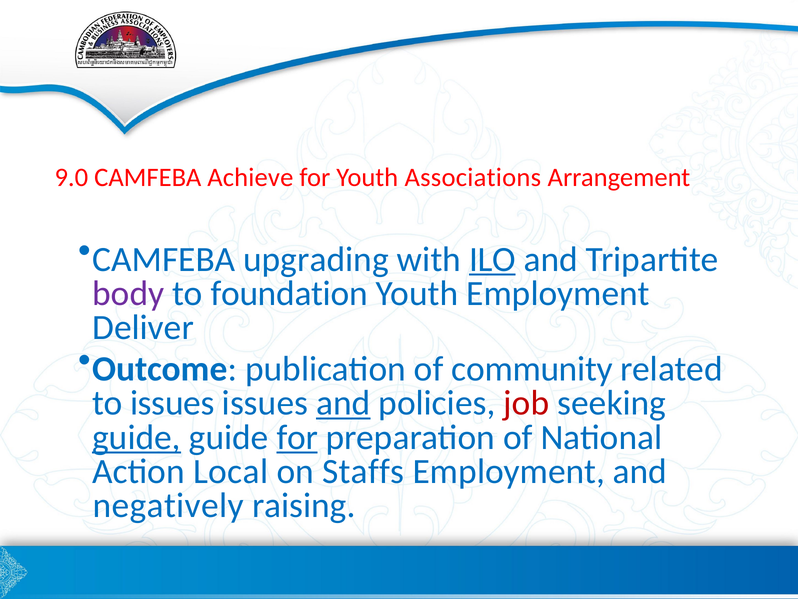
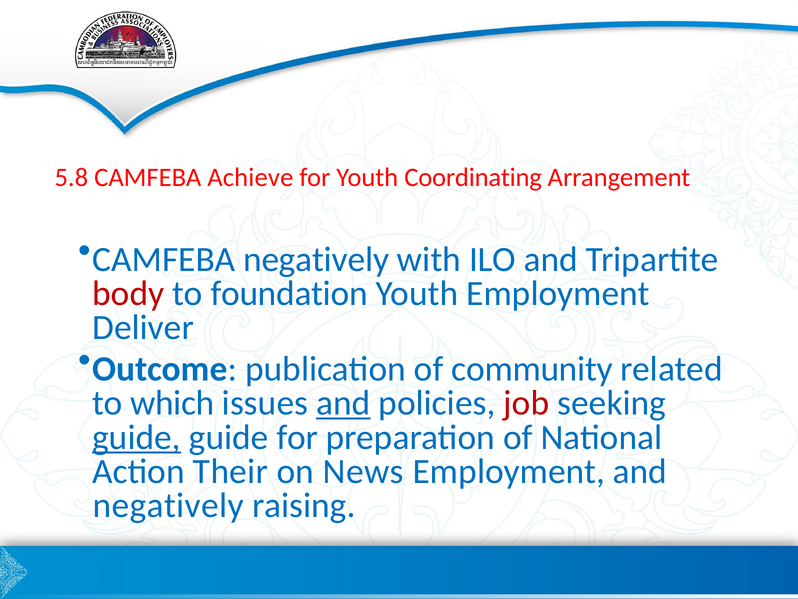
9.0: 9.0 -> 5.8 (71, 177)
Associations: Associations -> Coordinating (473, 177)
CAMFEBA upgrading: upgrading -> negatively (316, 259)
ILO underline: present -> none (492, 259)
body colour: purple -> red (128, 293)
to issues: issues -> which (172, 403)
for underline: present -> none (297, 437)
Local: Local -> Their (231, 471)
Staffs: Staffs -> News (363, 471)
